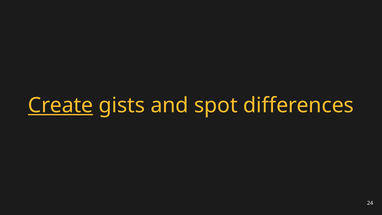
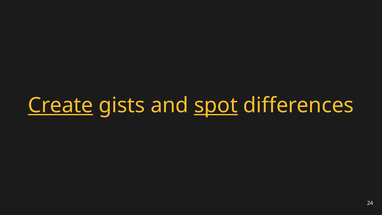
spot underline: none -> present (216, 105)
